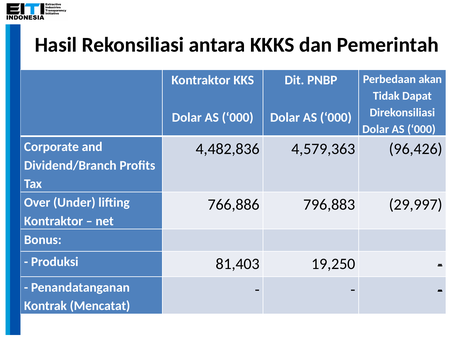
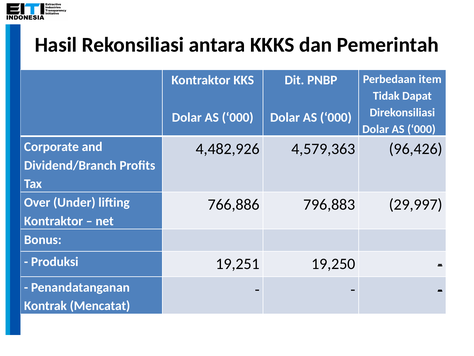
akan: akan -> item (430, 79)
4,482,836: 4,482,836 -> 4,482,926 (228, 149)
81,403: 81,403 -> 19,251 (238, 264)
